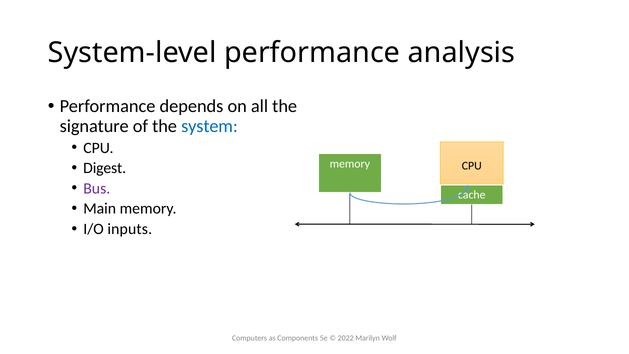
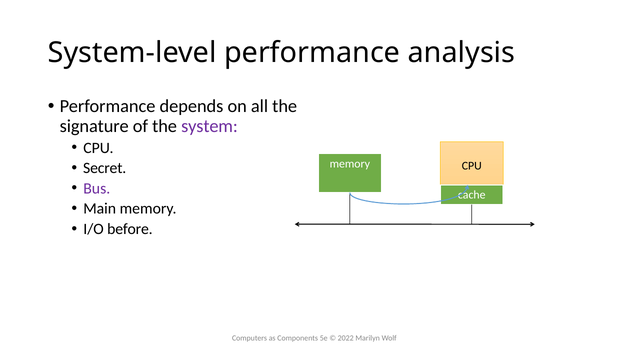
system colour: blue -> purple (209, 126)
Digest: Digest -> Secret (105, 168)
inputs: inputs -> before (130, 229)
